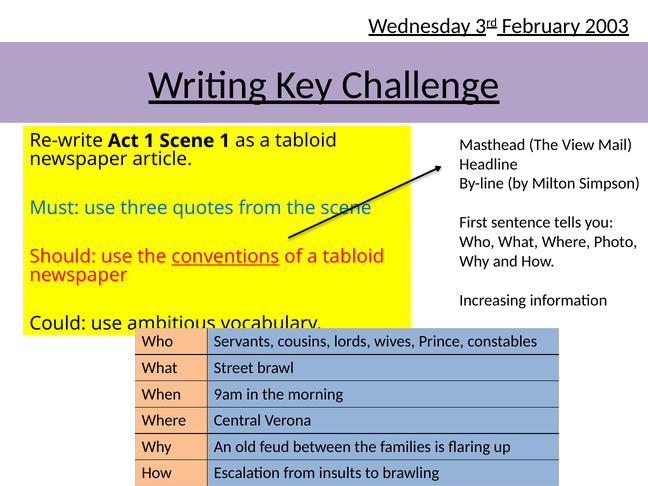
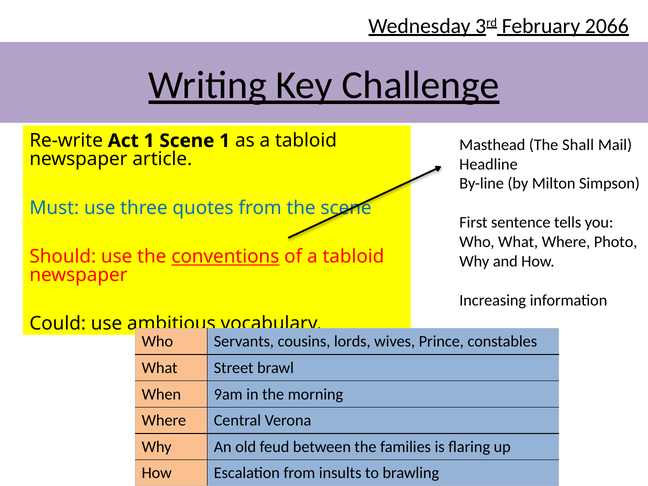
2003: 2003 -> 2066 (607, 26)
View: View -> Shall (578, 145)
